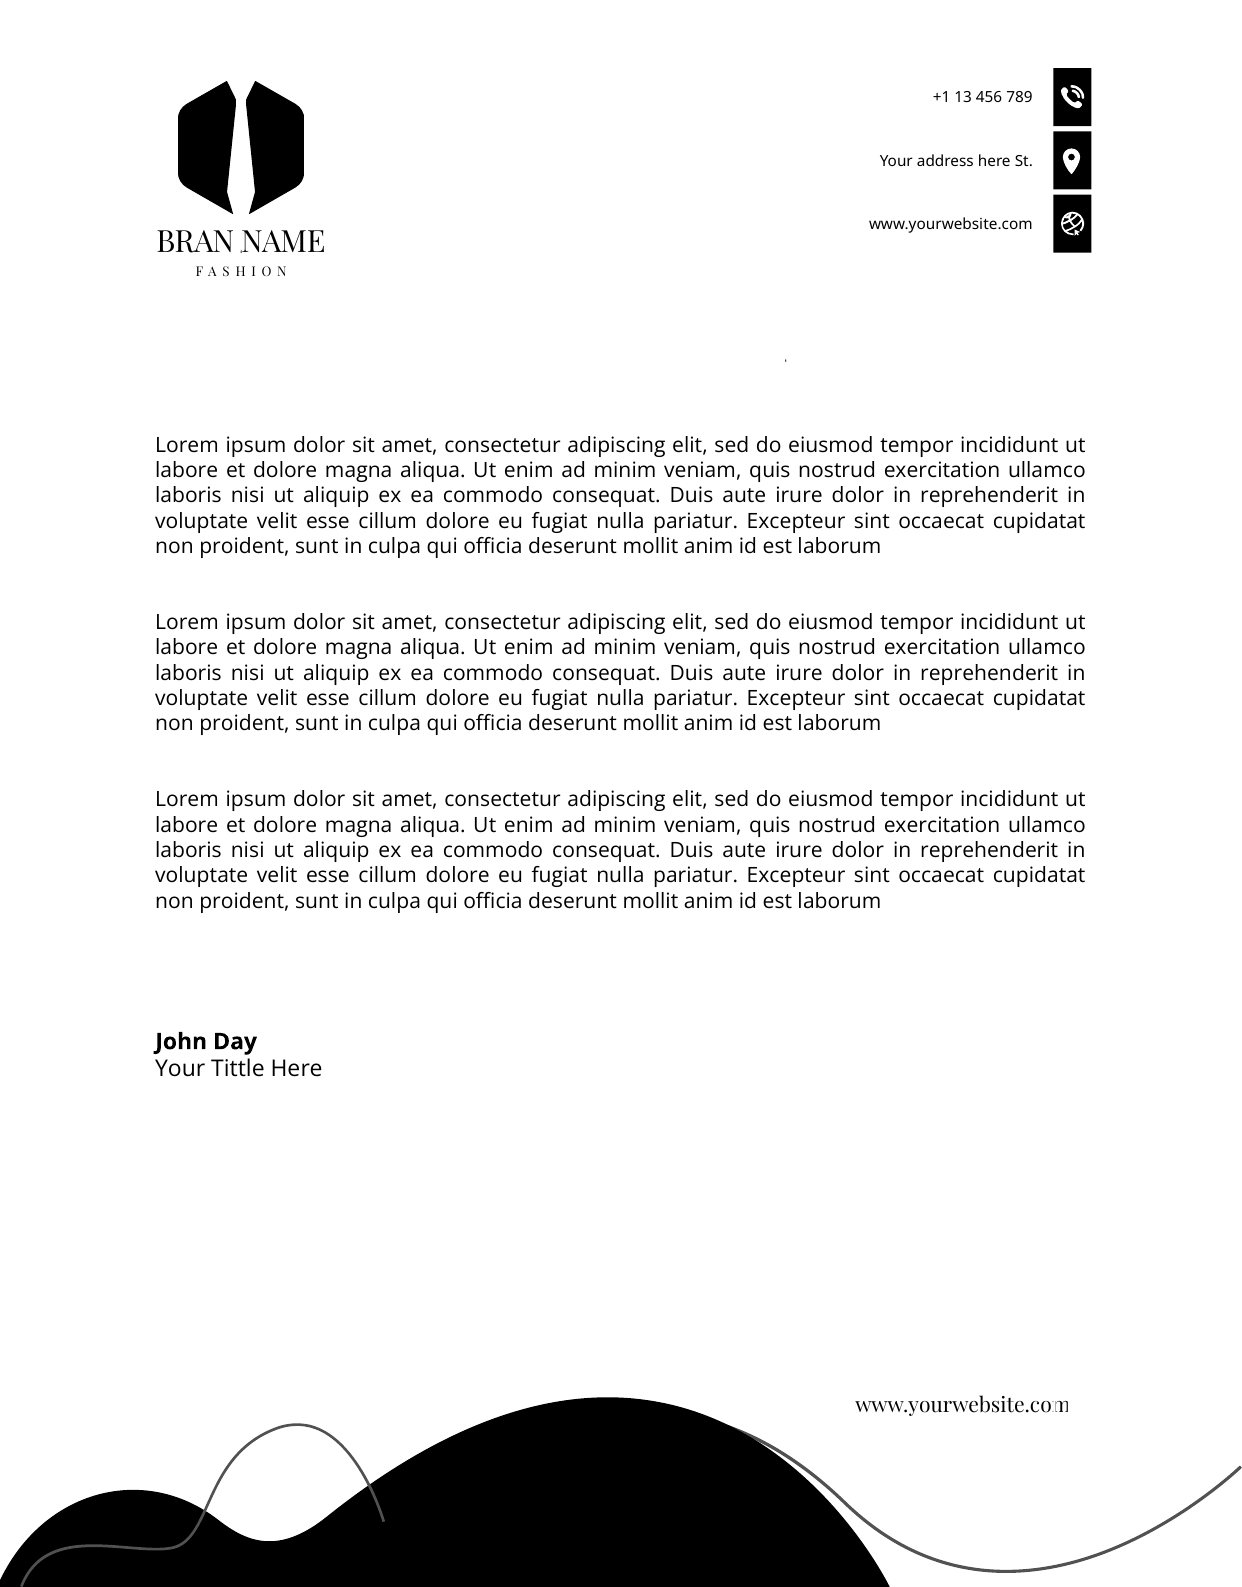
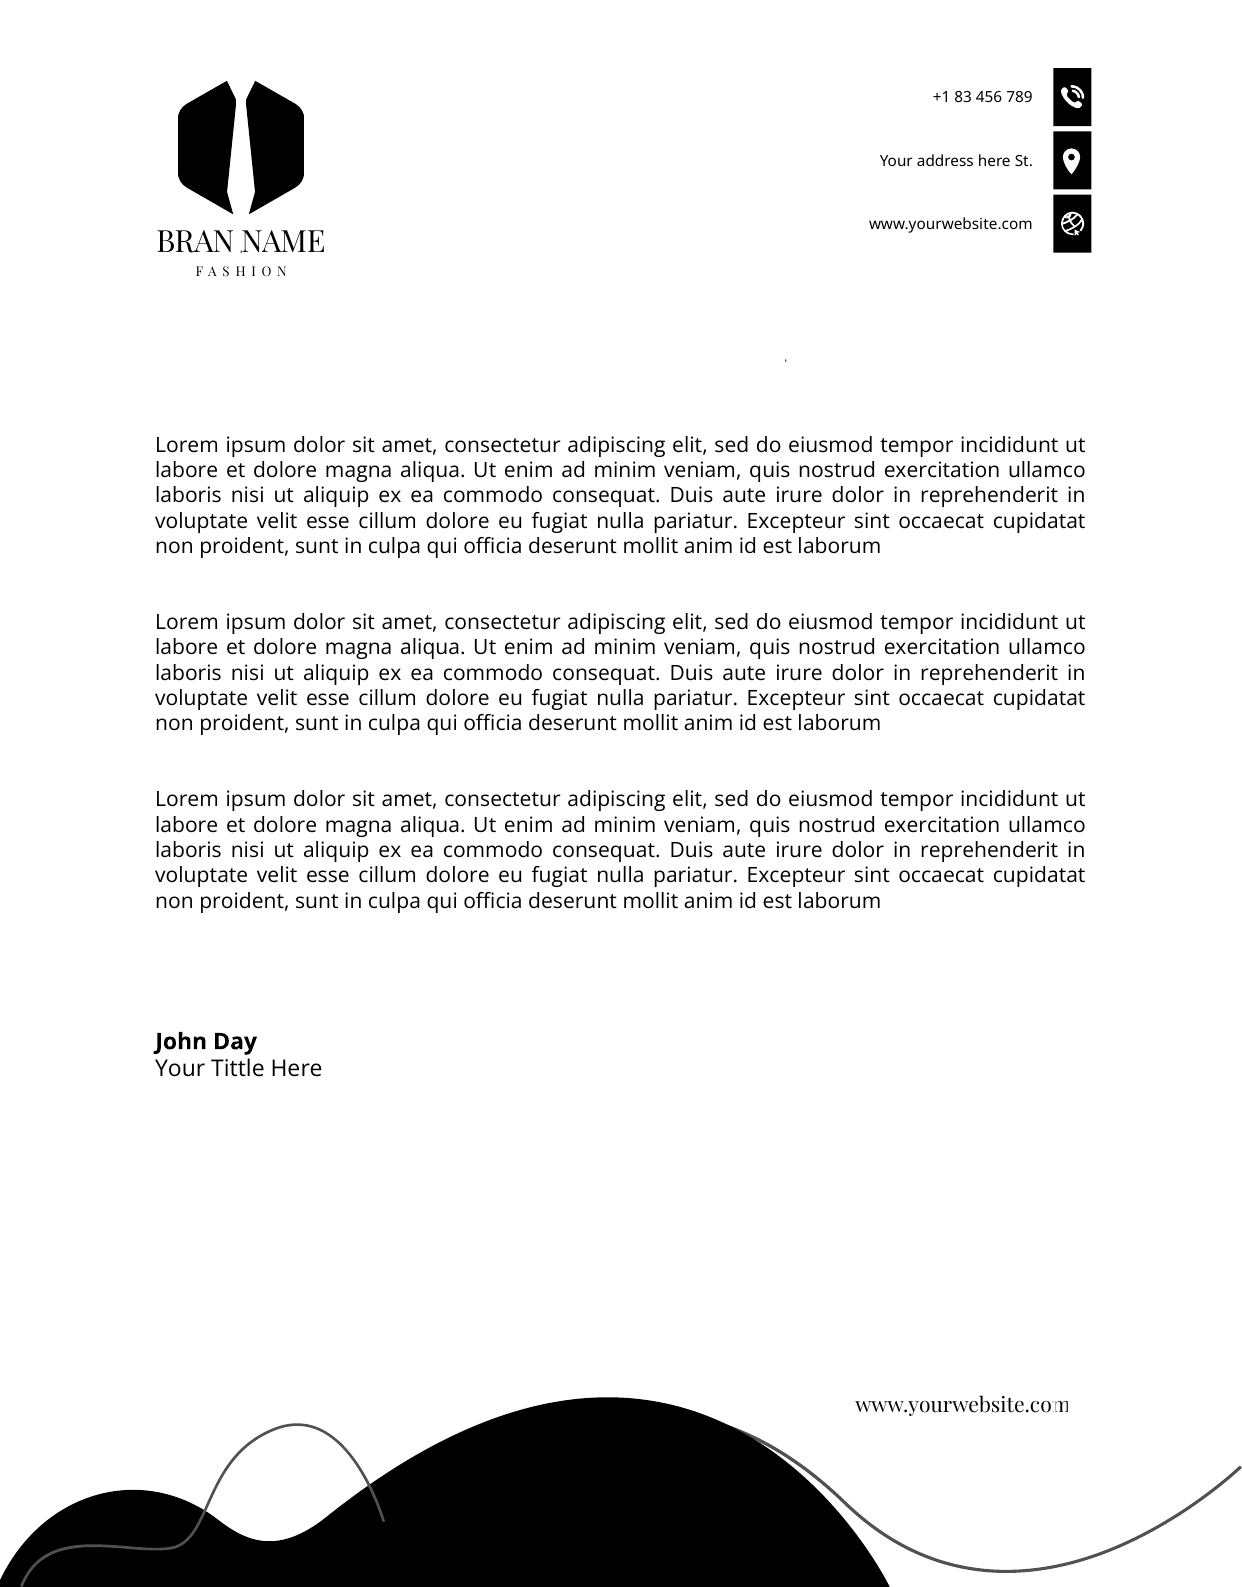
13: 13 -> 83 (963, 97)
